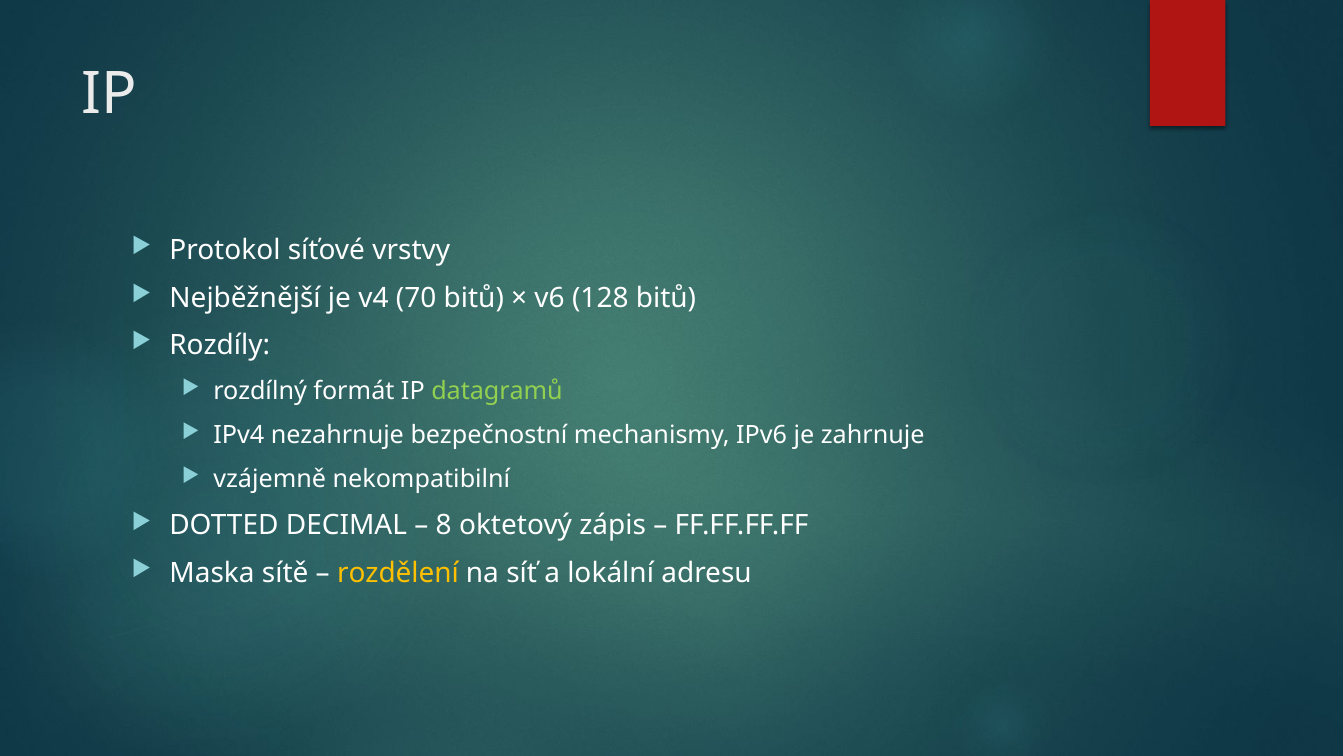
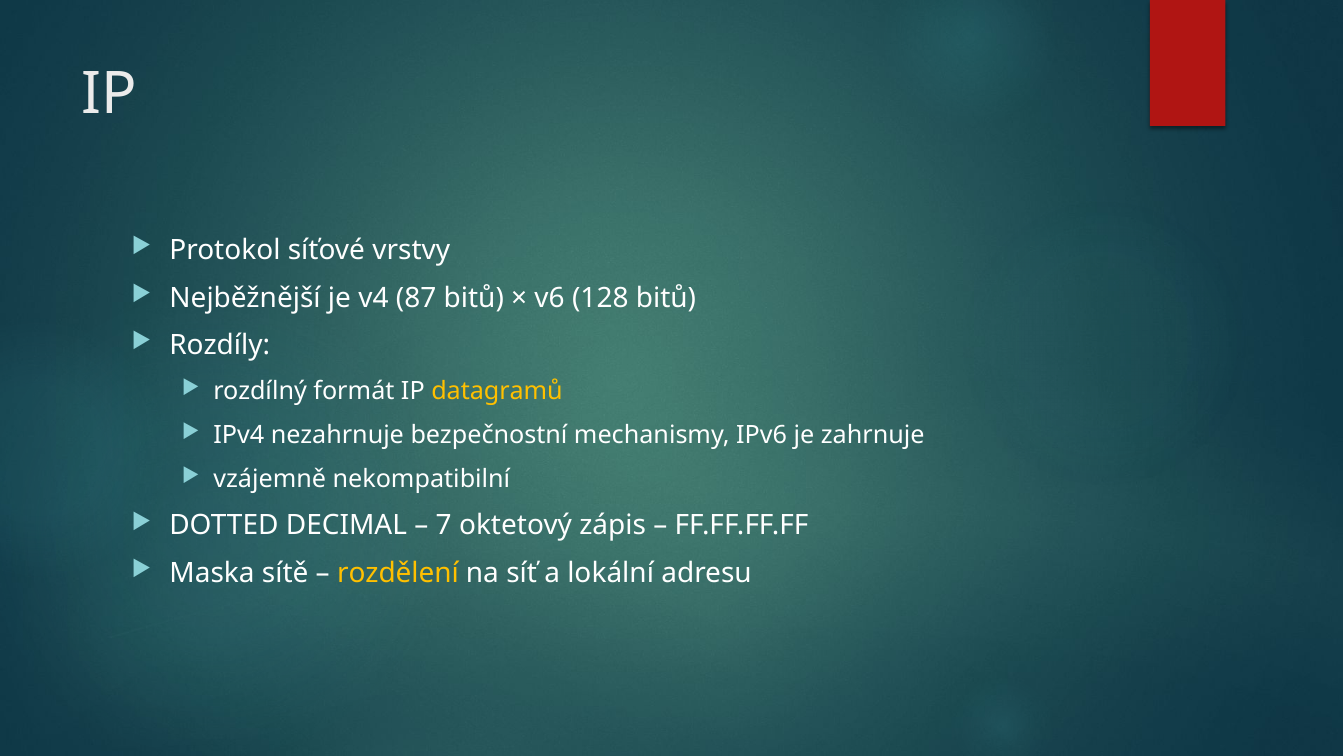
70: 70 -> 87 (416, 298)
datagramů colour: light green -> yellow (497, 391)
8: 8 -> 7 (444, 525)
